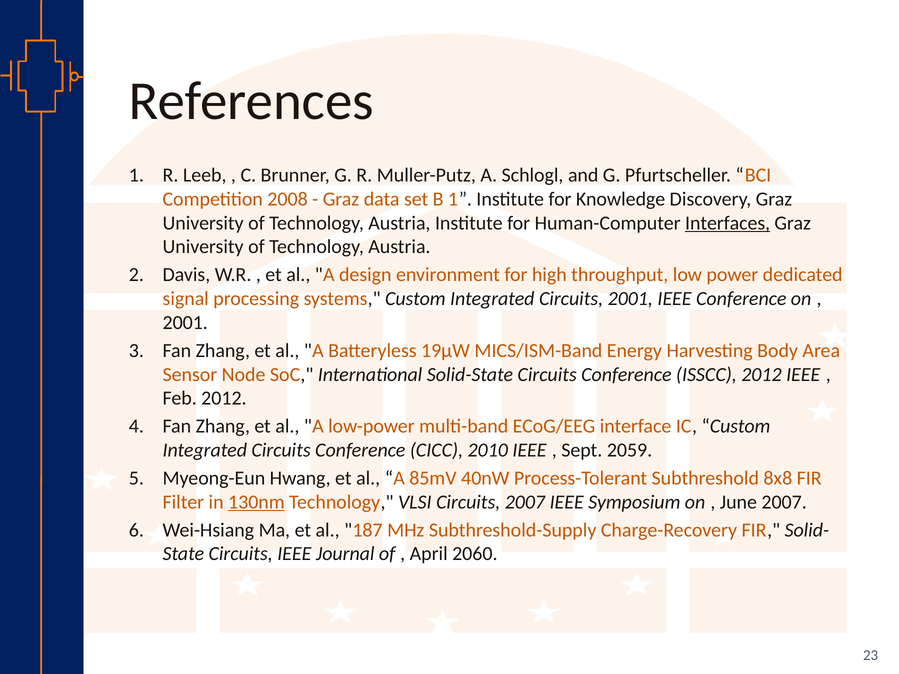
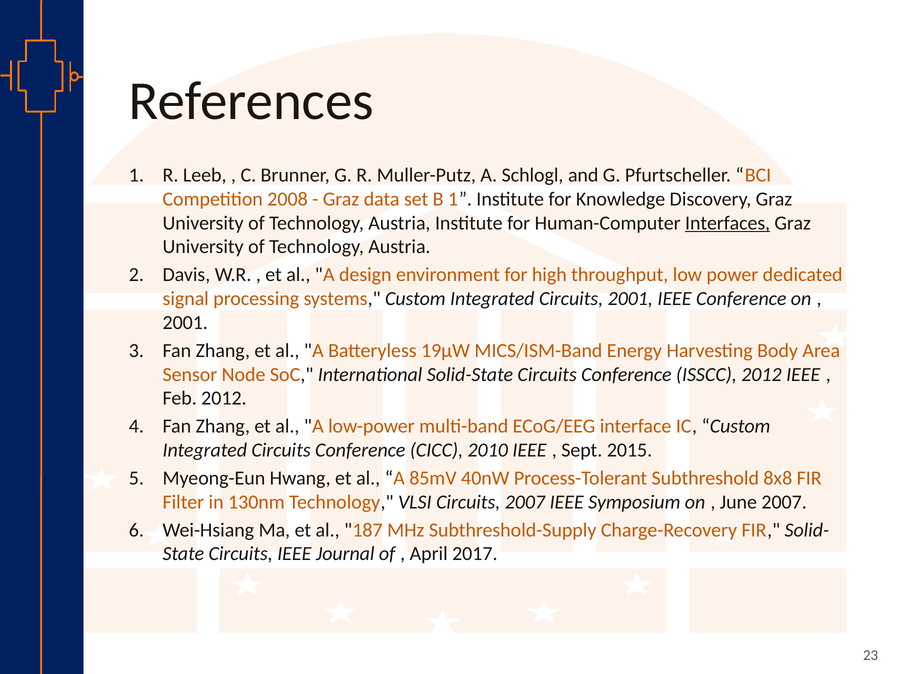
2059: 2059 -> 2015 (630, 450)
130nm underline: present -> none (256, 502)
2060: 2060 -> 2017 (475, 554)
